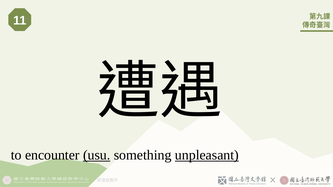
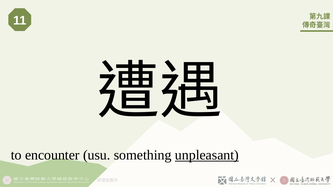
usu underline: present -> none (97, 155)
